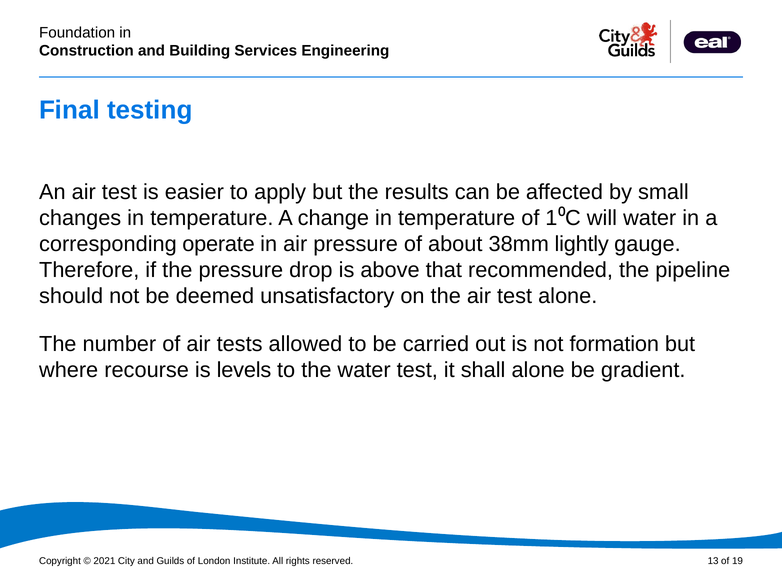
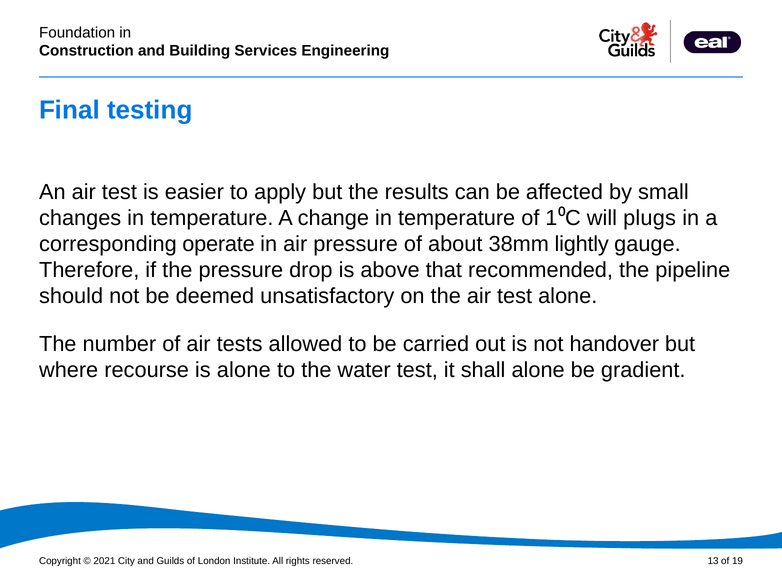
will water: water -> plugs (650, 218)
formation: formation -> handover (614, 344)
is levels: levels -> alone (244, 370)
